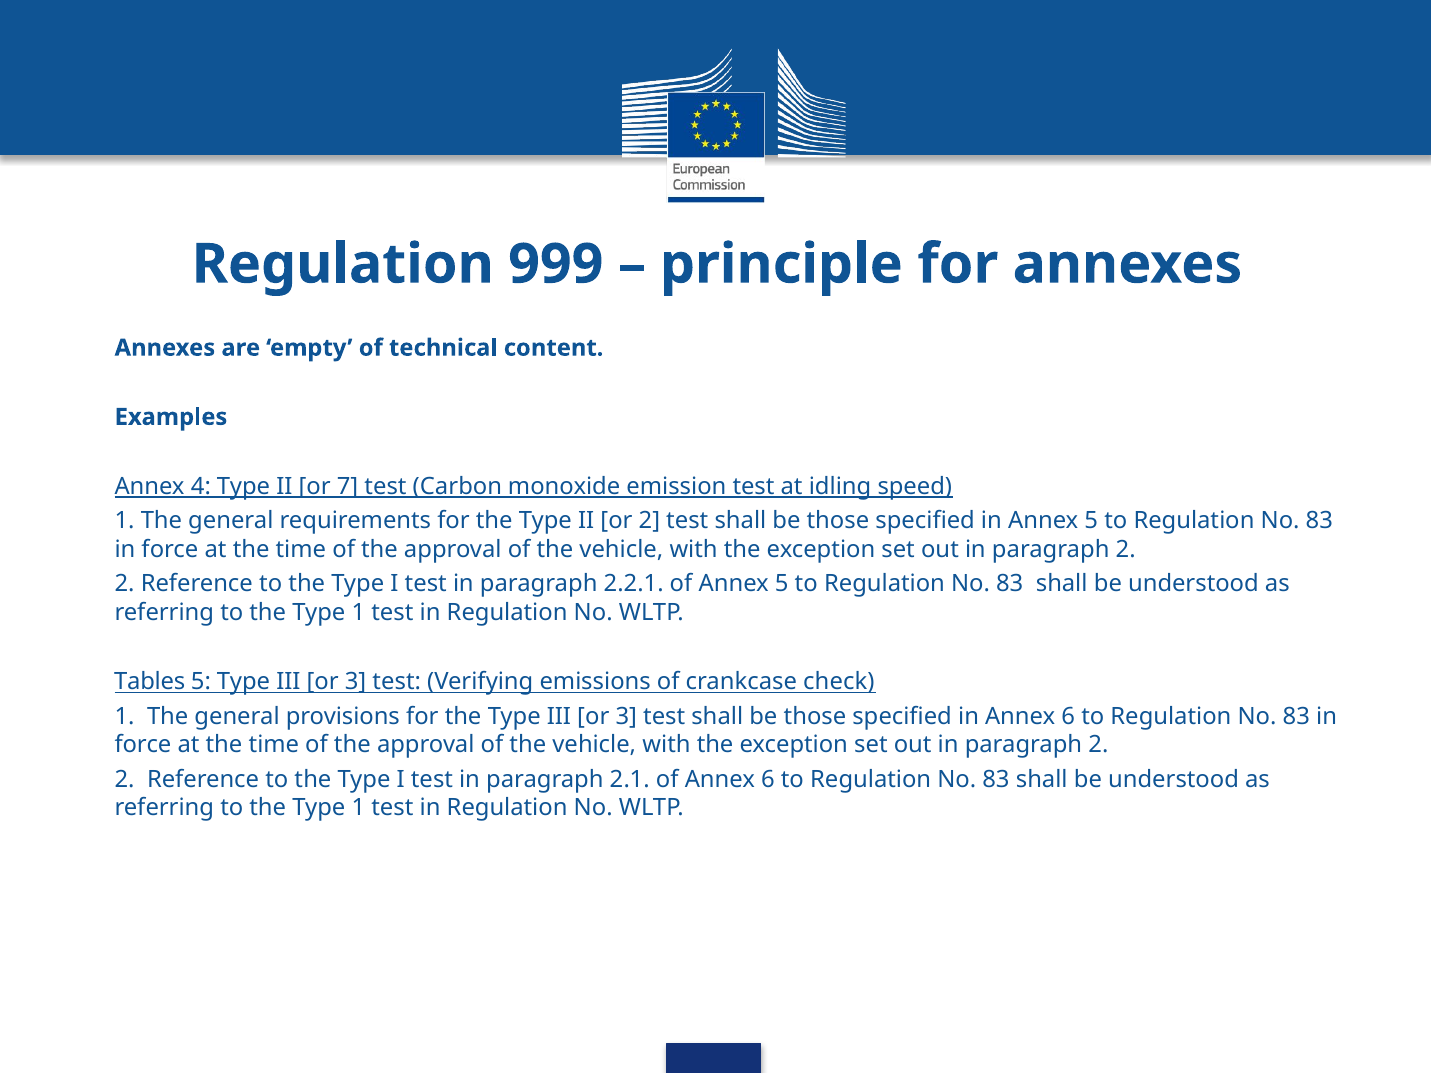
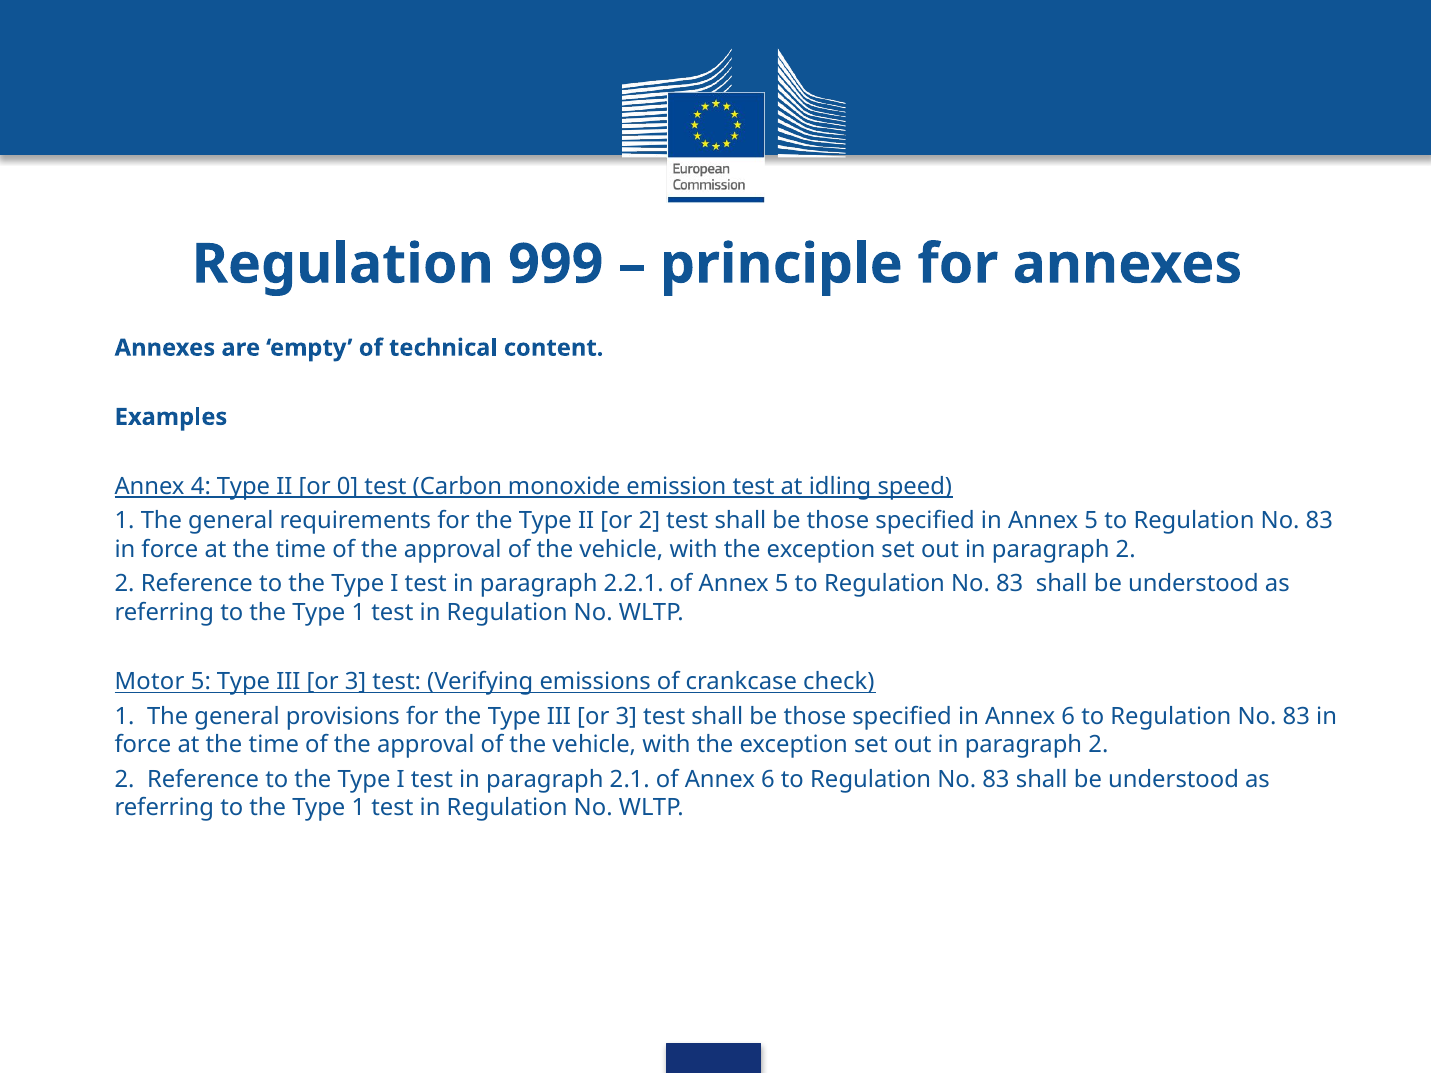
7: 7 -> 0 (348, 486)
Tables: Tables -> Motor (149, 682)
